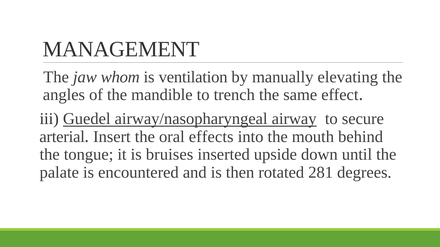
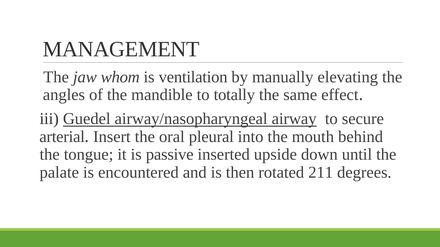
trench: trench -> totally (234, 95)
effects: effects -> pleural (211, 137)
bruises: bruises -> passive (170, 155)
281: 281 -> 211 (321, 173)
